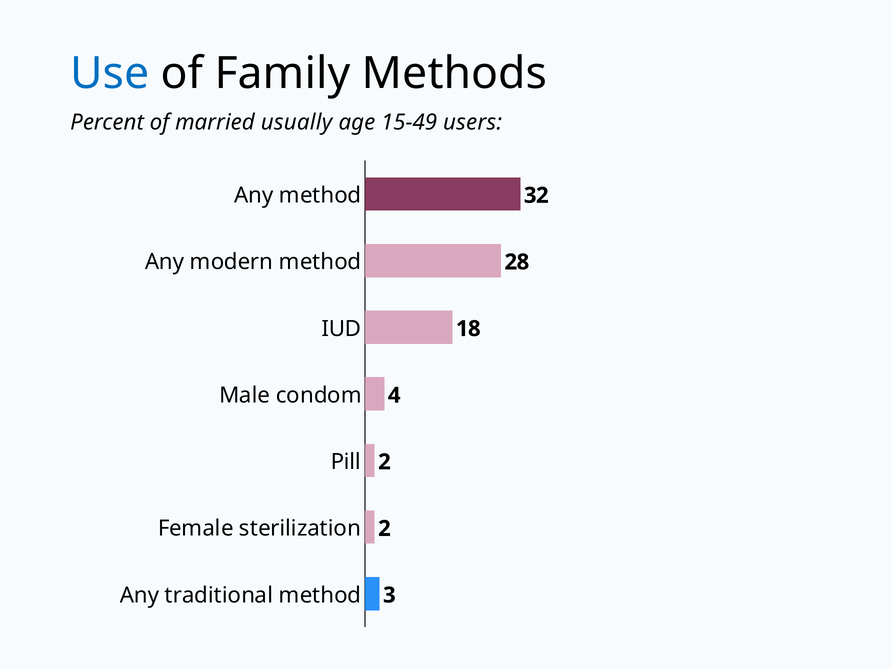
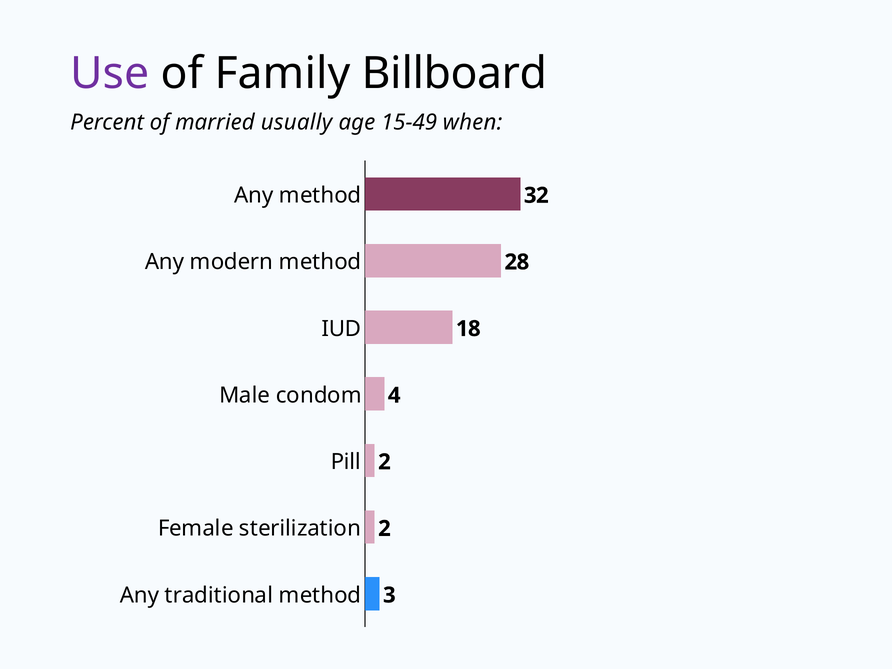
Use colour: blue -> purple (110, 74)
Methods: Methods -> Billboard (455, 74)
users: users -> when (473, 123)
